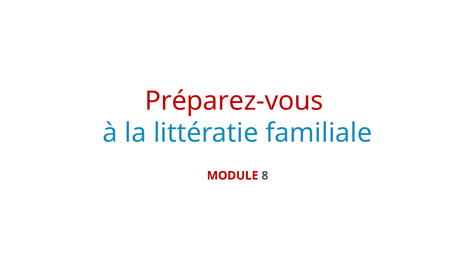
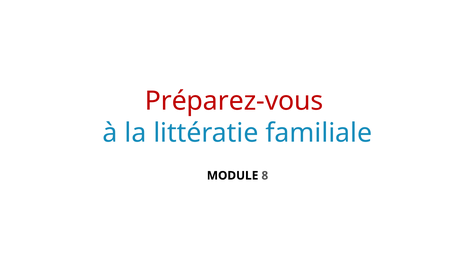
MODULE colour: red -> black (233, 176)
